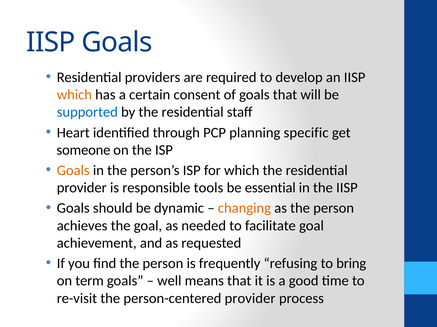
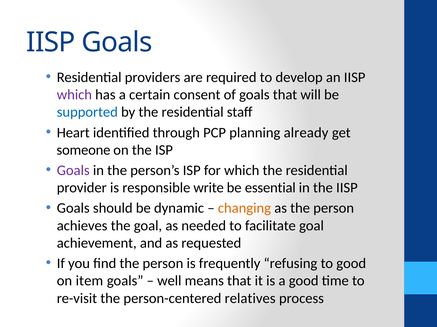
which colour: orange -> purple (74, 95)
specific: specific -> already (306, 133)
Goals colour: orange -> purple (73, 171)
tools: tools -> write (209, 188)
to bring: bring -> good (351, 264)
term: term -> item (89, 281)
person-centered provider: provider -> relatives (250, 299)
